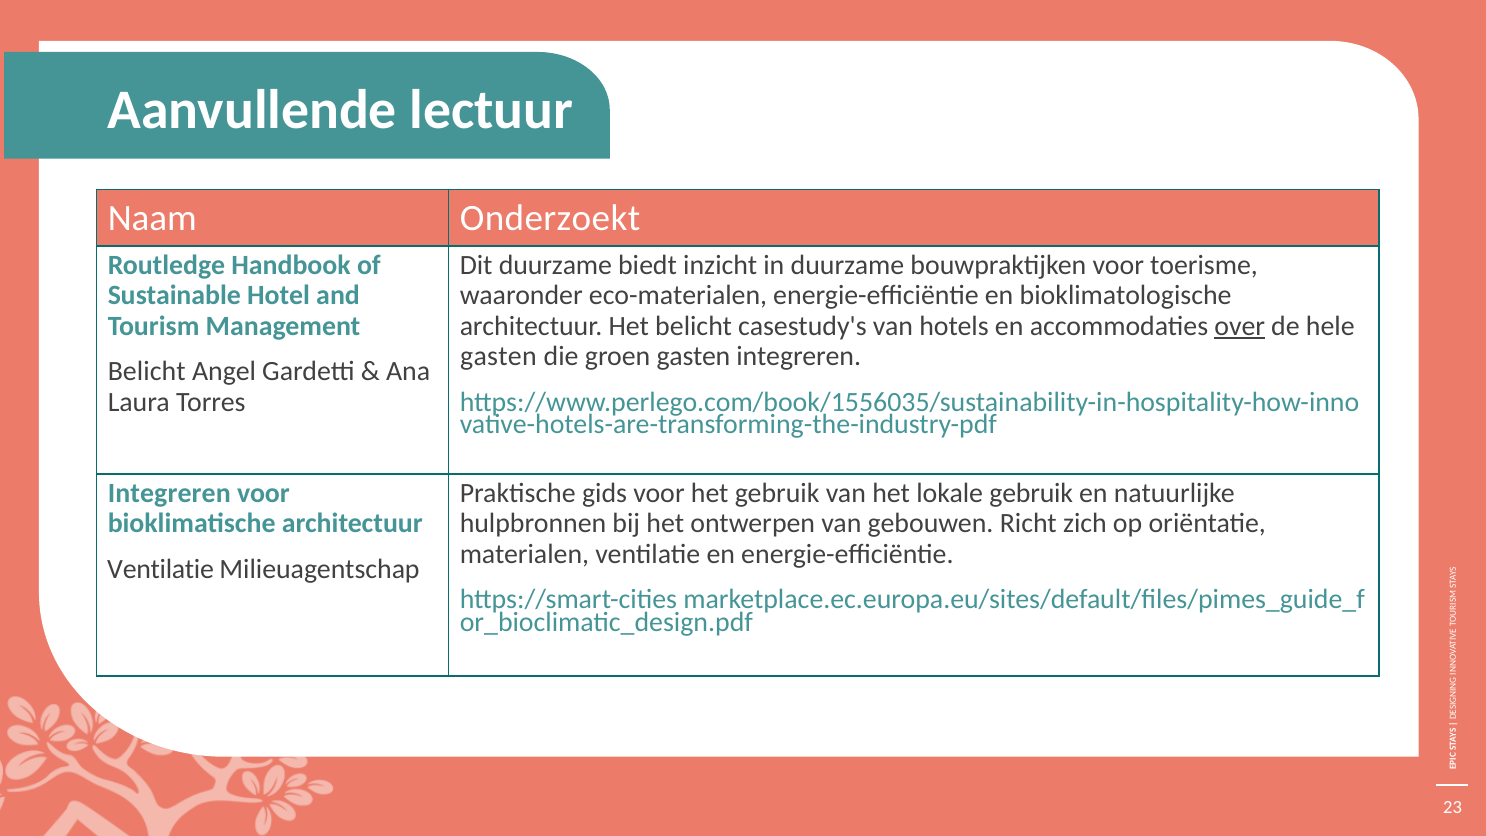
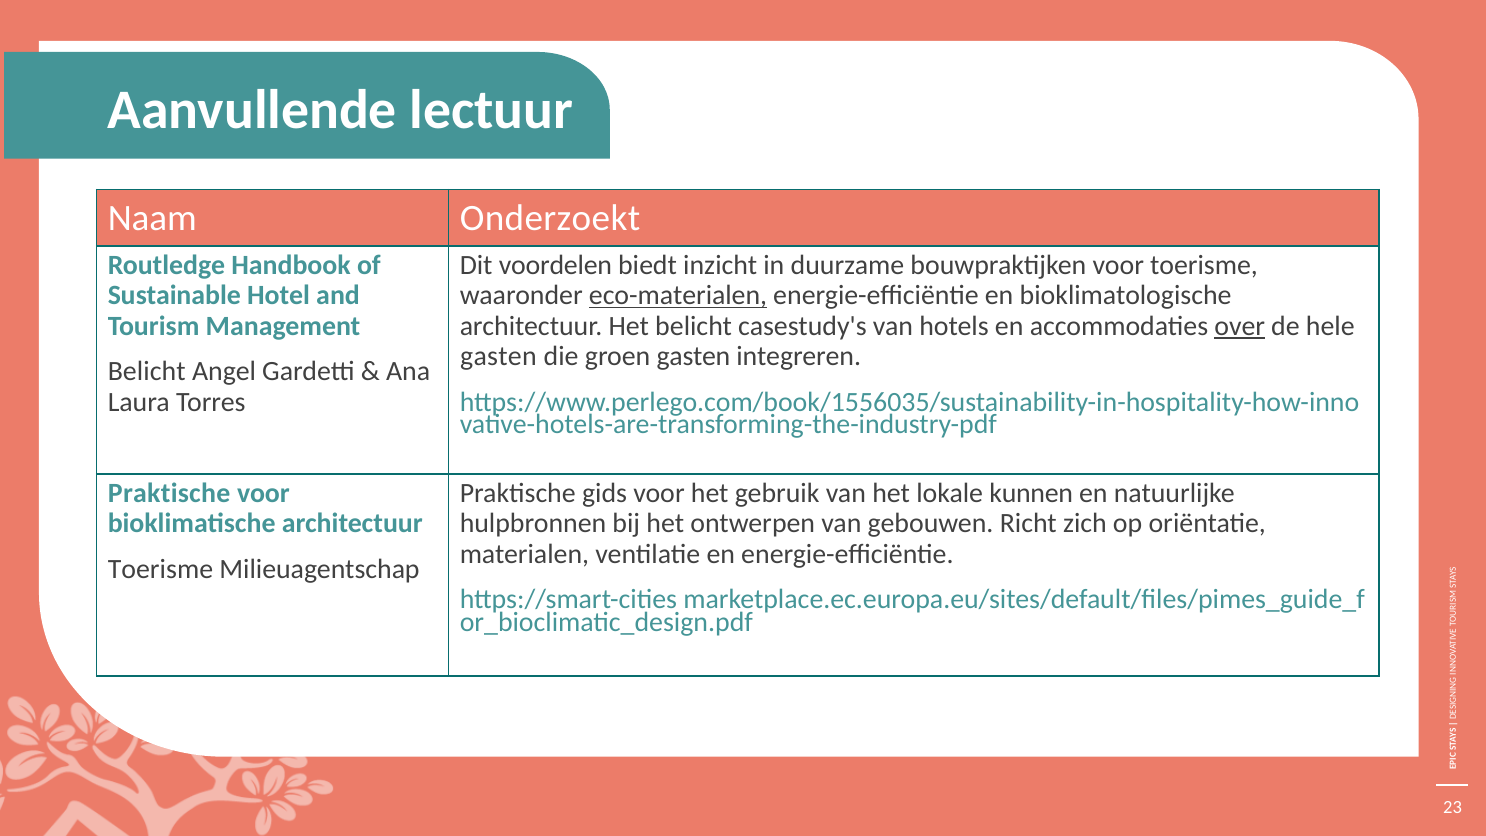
Dit duurzame: duurzame -> voordelen (555, 265)
eco-materialen underline: none -> present (678, 296)
Integreren: Integreren -> Praktische (169, 493)
lokale gebruik: gebruik -> kunnen (1031, 493)
Ventilatie: Ventilatie -> Toerisme (160, 569)
